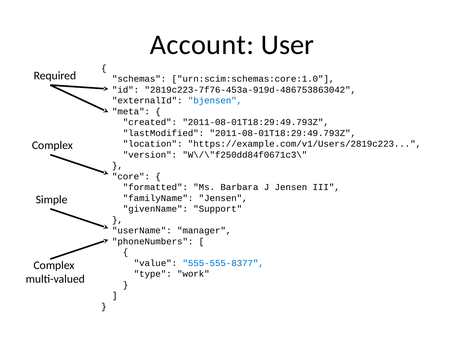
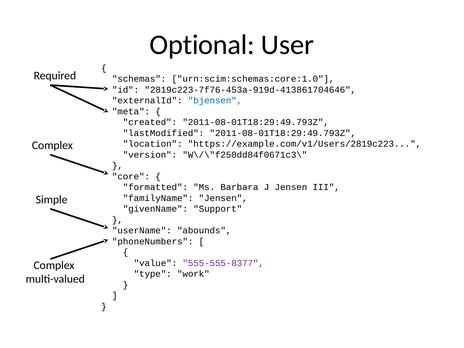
Account: Account -> Optional (202, 45)
2819c223-7f76-453a-919d-486753863042: 2819c223-7f76-453a-919d-486753863042 -> 2819c223-7f76-453a-919d-413861704646 (250, 90)
manager: manager -> abounds (204, 231)
555-555-8377 colour: blue -> purple (223, 263)
